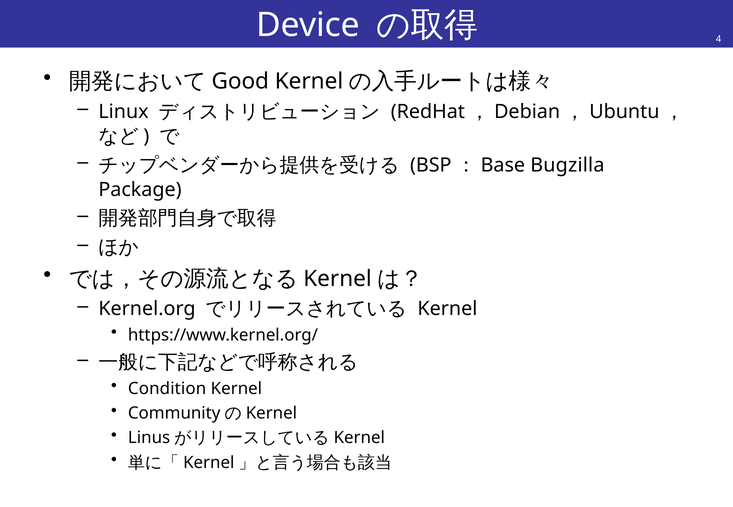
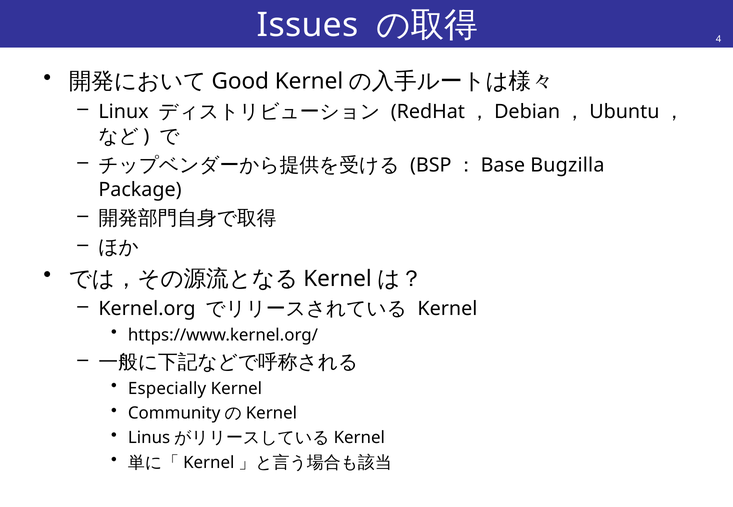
Device: Device -> Issues (308, 25)
Condition: Condition -> Especially (167, 389)
